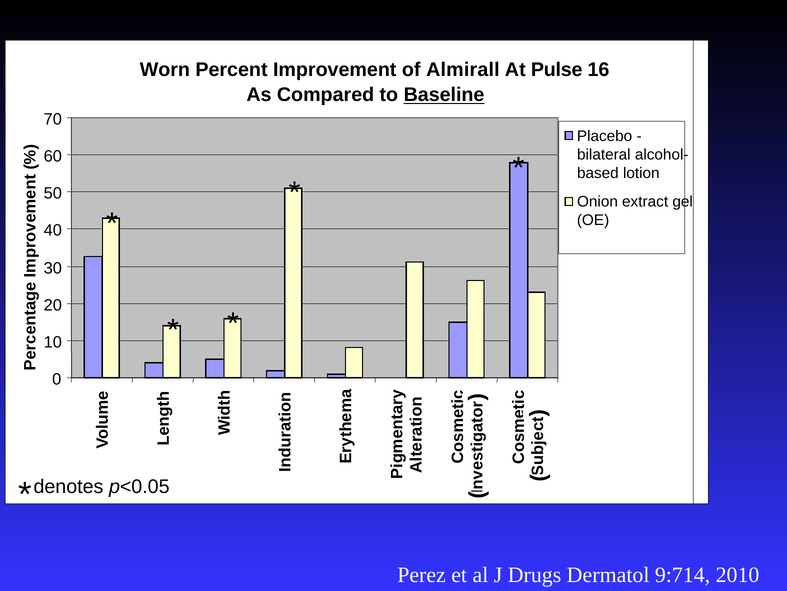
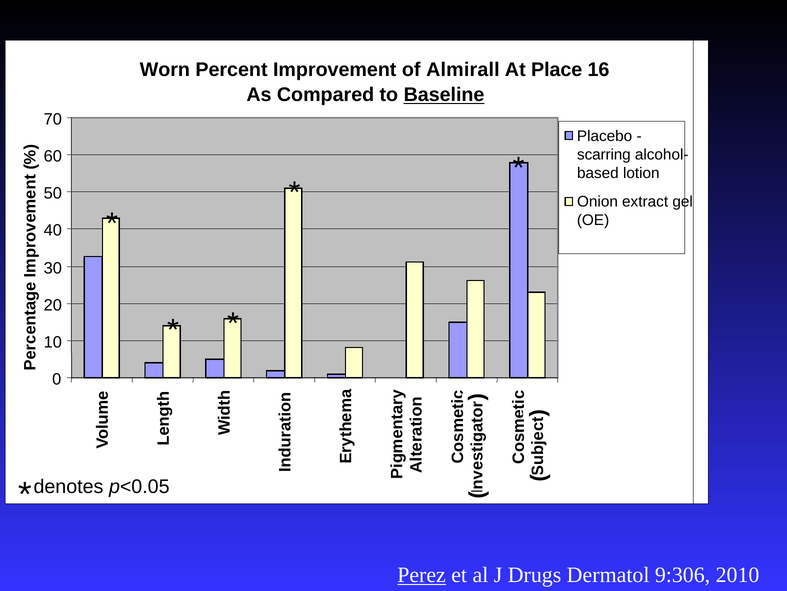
Pulse: Pulse -> Place (557, 70)
bilateral: bilateral -> scarring (604, 154)
Perez underline: none -> present (422, 574)
9:714: 9:714 -> 9:306 (683, 574)
